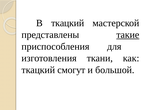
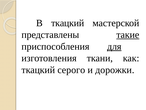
для underline: none -> present (114, 46)
смогут: смогут -> серого (71, 70)
большой: большой -> дорожки (115, 70)
